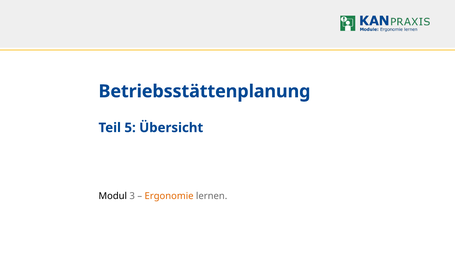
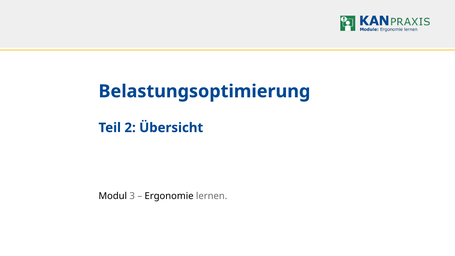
Betriebsstättenplanung: Betriebsstättenplanung -> Belastungsoptimierung (204, 91)
5: 5 -> 2 (130, 128)
Ergonomie colour: orange -> black (169, 196)
